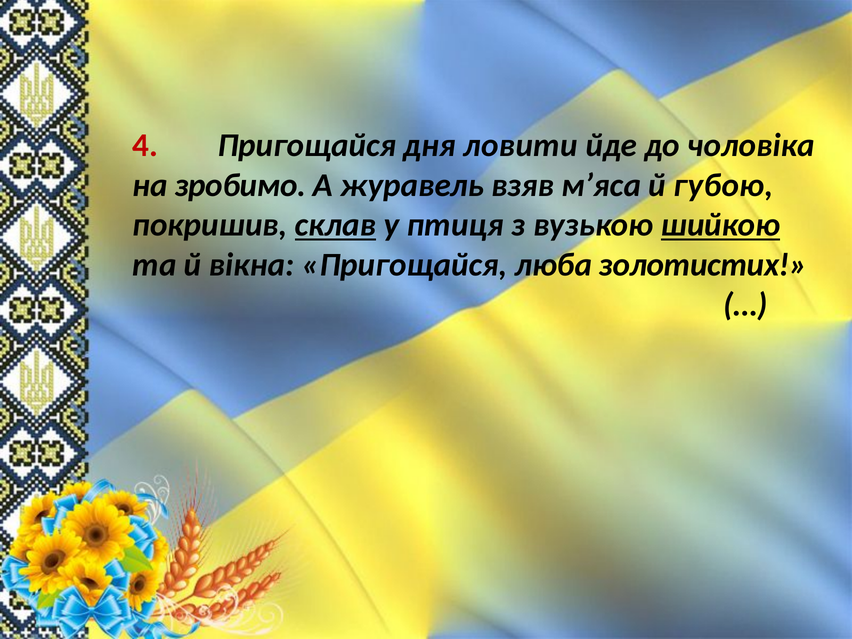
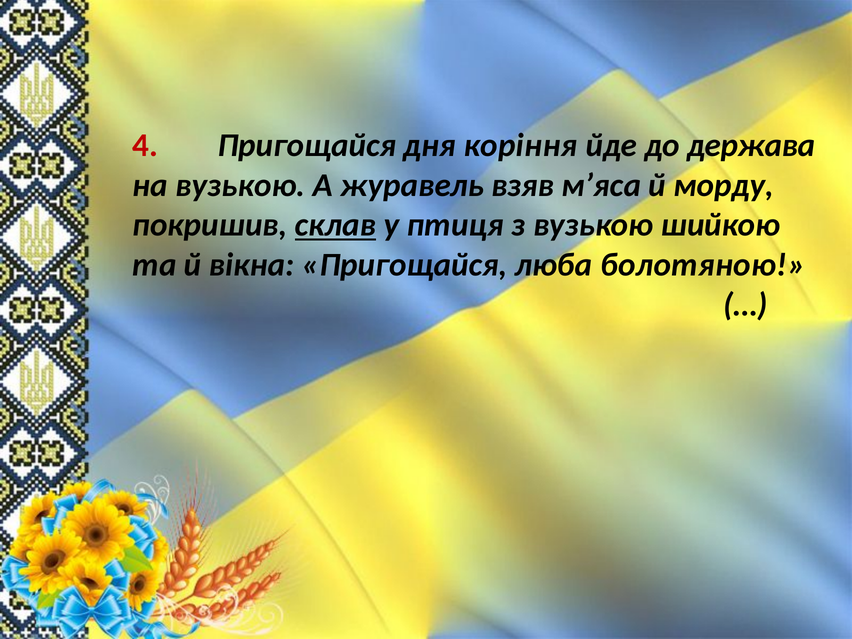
ловити: ловити -> коріння (521, 145)
чоловіка: чоловіка -> держава (751, 145)
на зробимо: зробимо -> вузькою (240, 185)
губою: губою -> морду (723, 185)
шийкою underline: present -> none (720, 225)
золотистих: золотистих -> болотяною (703, 265)
